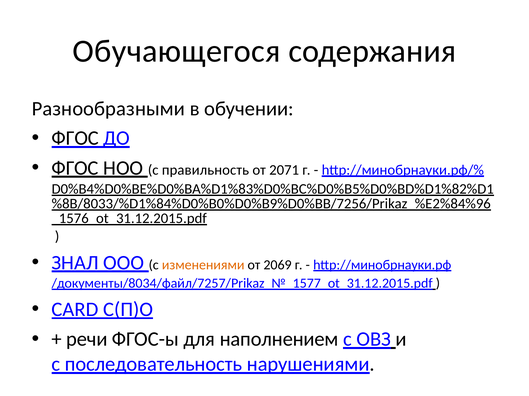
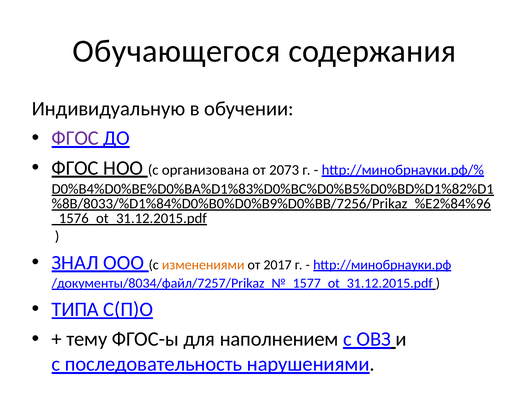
Разнообразными: Разнообразными -> Индивидуальную (108, 109)
ФГОС colour: black -> purple (75, 138)
правильность: правильность -> организована (205, 170)
2071: 2071 -> 2073 (284, 170)
2069: 2069 -> 2017 (278, 265)
CARD: CARD -> ТИПА (75, 310)
речи: речи -> тему (87, 340)
